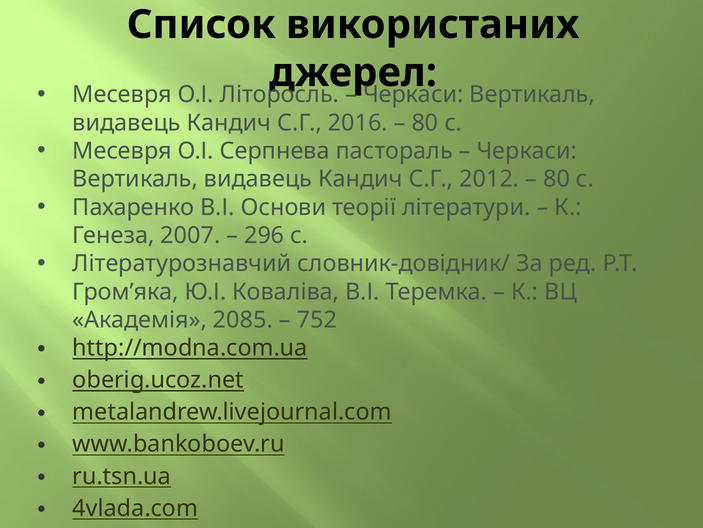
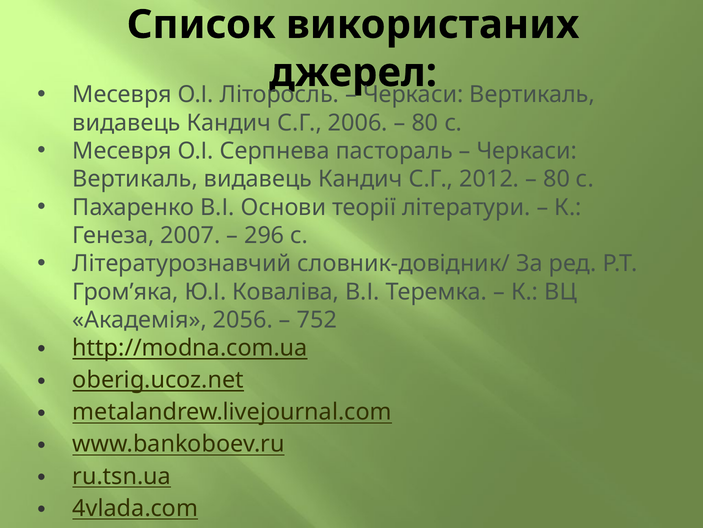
2016: 2016 -> 2006 (358, 123)
2085: 2085 -> 2056 (243, 319)
